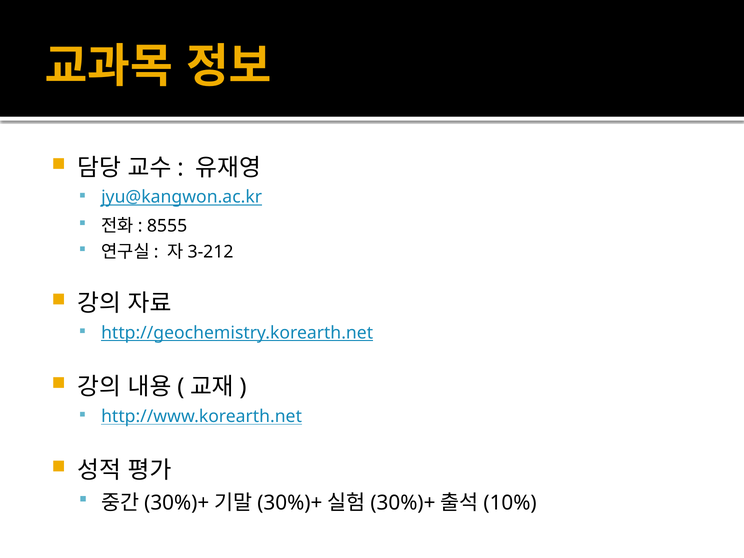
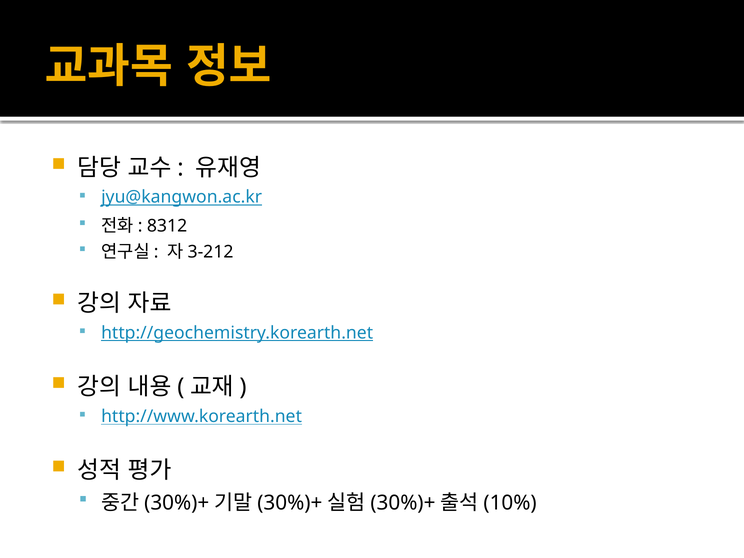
8555: 8555 -> 8312 (167, 226)
